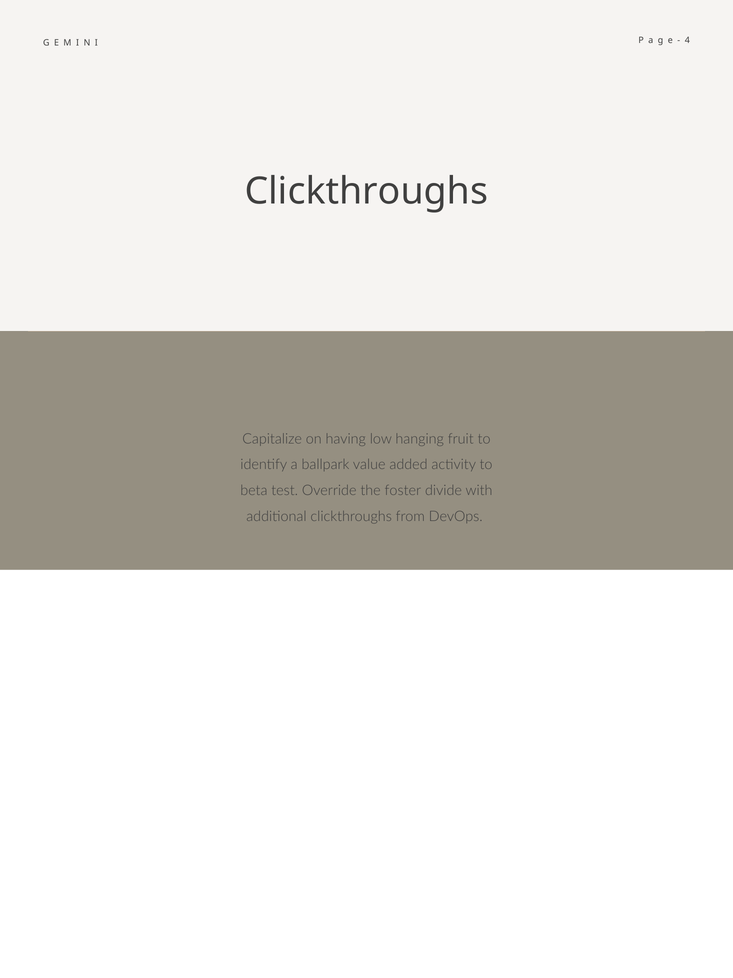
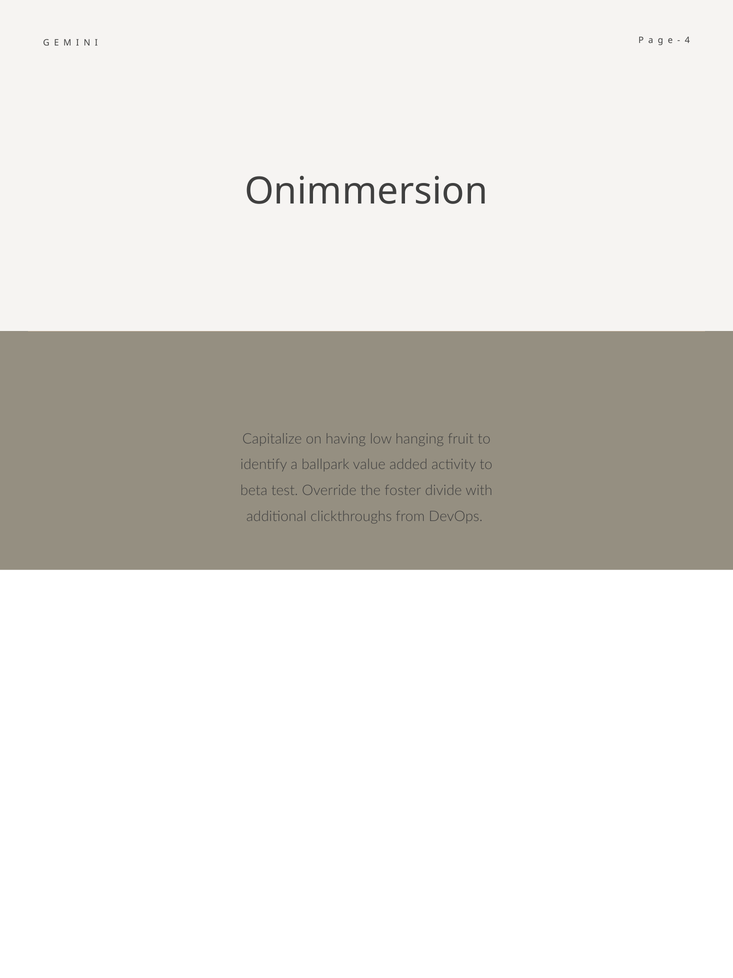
Clickthroughs: Clickthroughs -> Onimmersion (366, 191)
